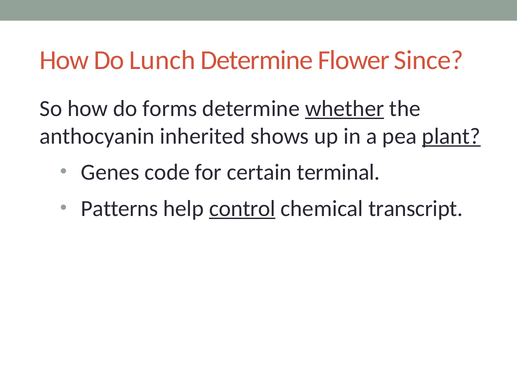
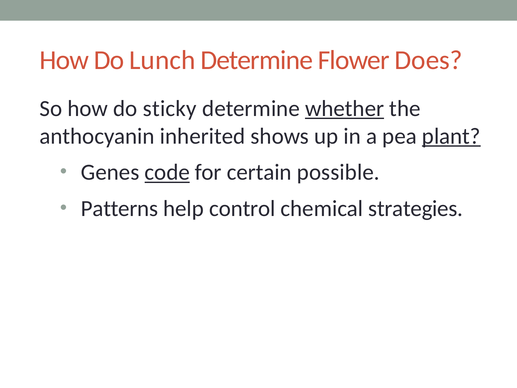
Since: Since -> Does (429, 60)
forms: forms -> sticky (170, 108)
code underline: none -> present (167, 172)
terminal: terminal -> possible (338, 172)
control underline: present -> none (242, 208)
transcript: transcript -> strategies (416, 208)
